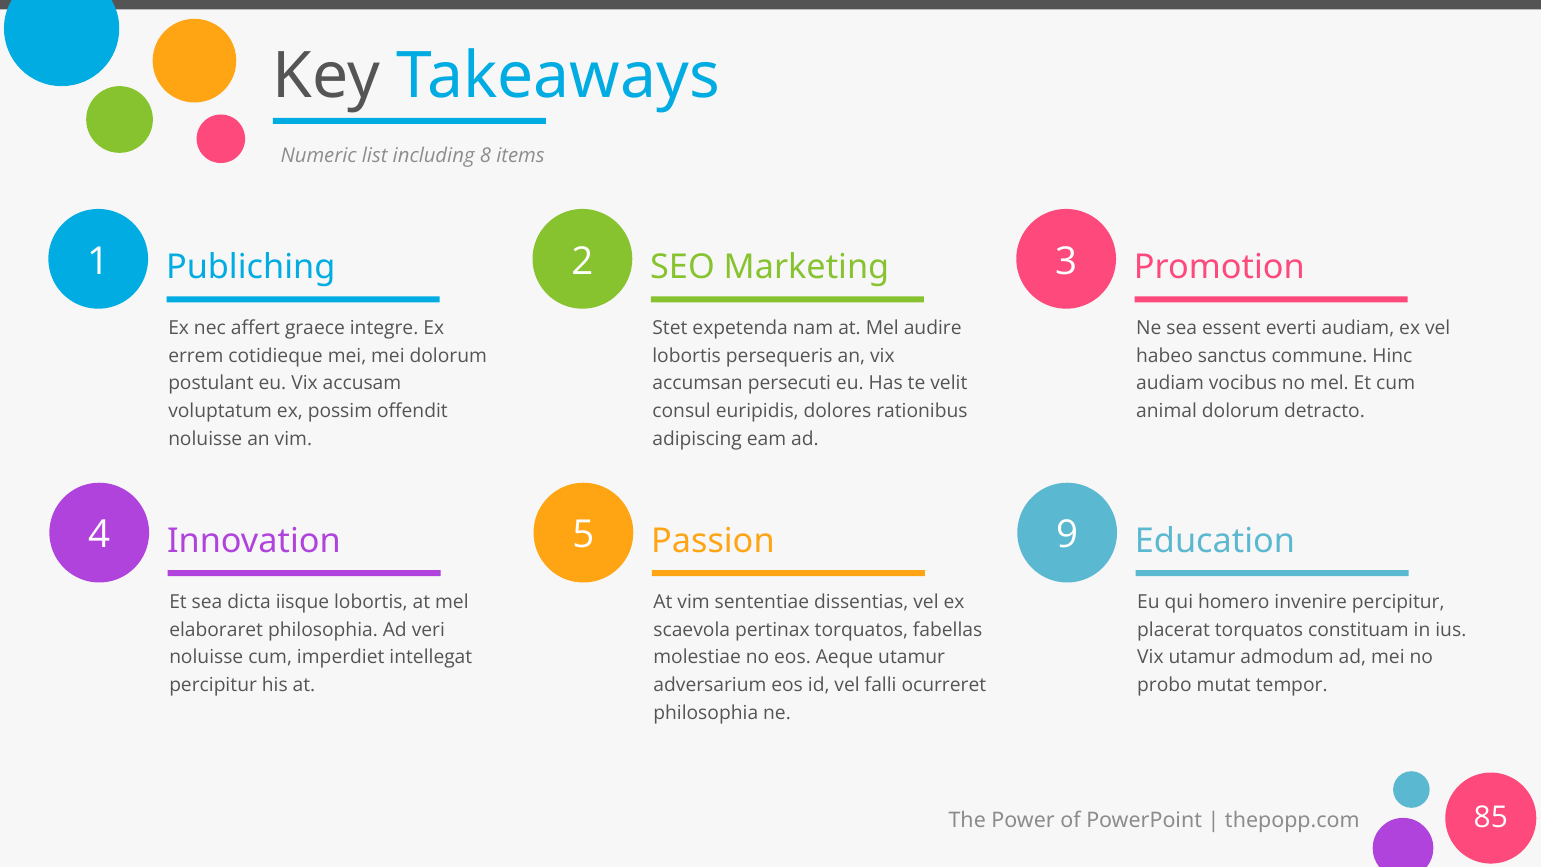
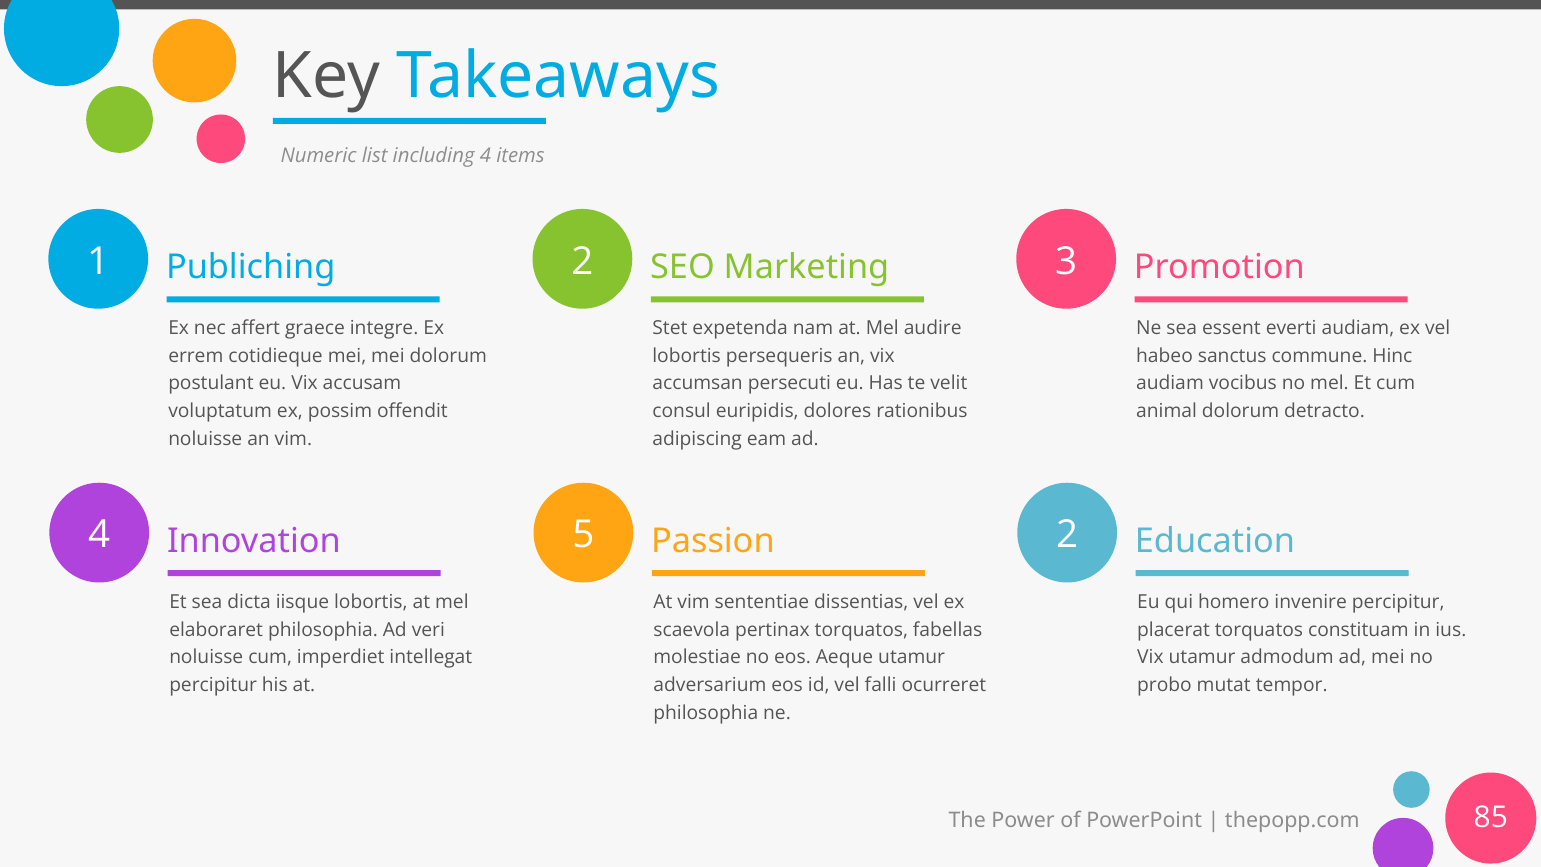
including 8: 8 -> 4 (485, 155)
9: 9 -> 2 (1067, 535)
